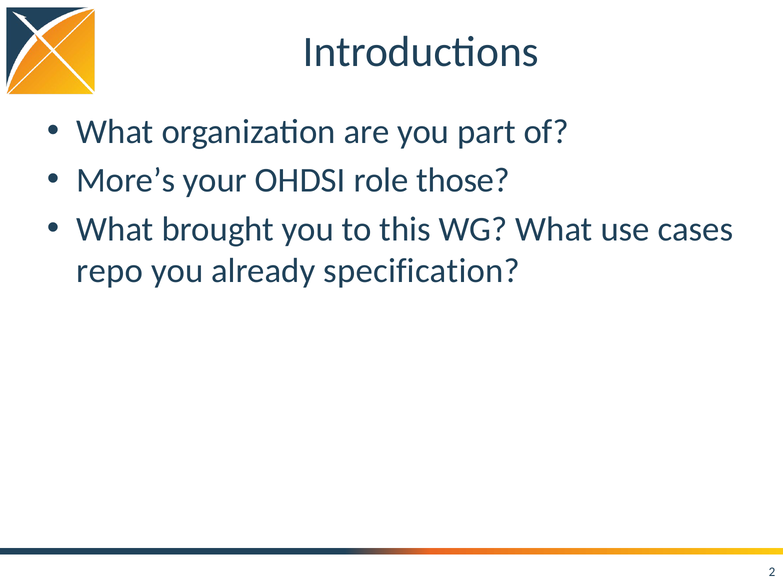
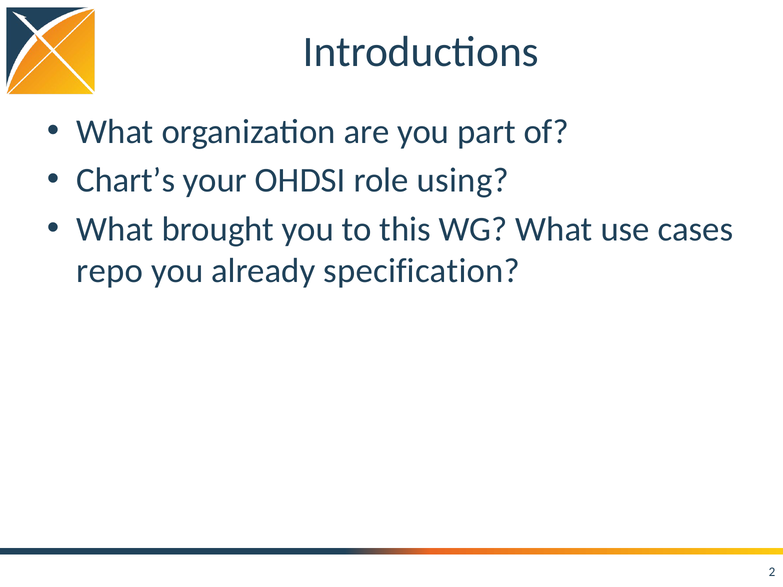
More’s: More’s -> Chart’s (126, 180)
those: those -> using (463, 180)
